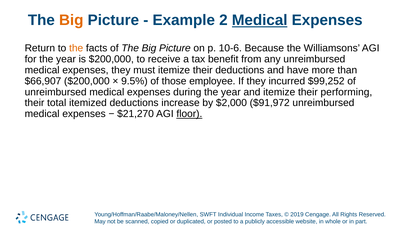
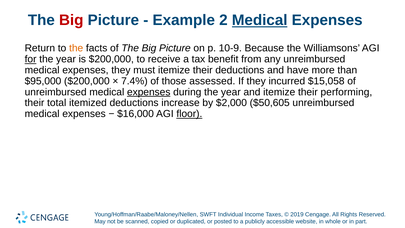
Big colour: orange -> red (71, 20)
10-6: 10-6 -> 10-9 (230, 48)
for underline: none -> present (31, 59)
$66,907: $66,907 -> $95,000 (43, 81)
9.5%: 9.5% -> 7.4% (134, 81)
employee: employee -> assessed (212, 81)
$99,252: $99,252 -> $15,058 (326, 81)
expenses underline: none -> present (149, 92)
$91,972: $91,972 -> $50,605 (270, 103)
$21,270: $21,270 -> $16,000 (136, 114)
